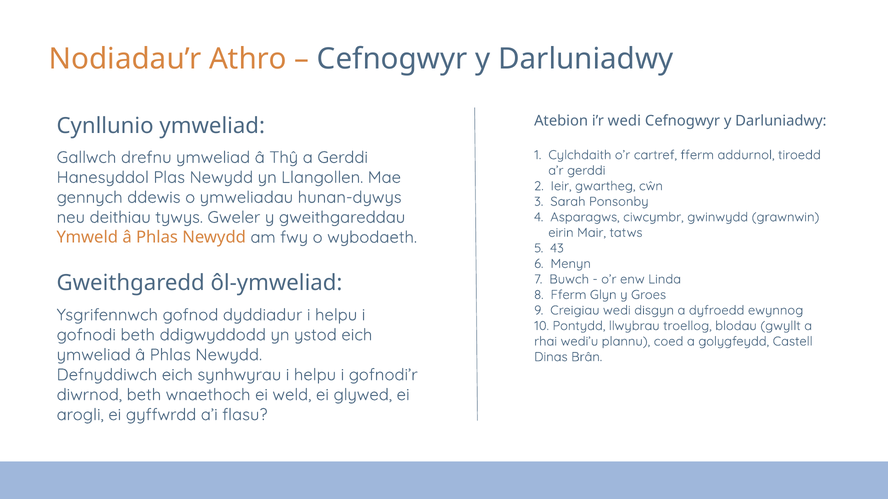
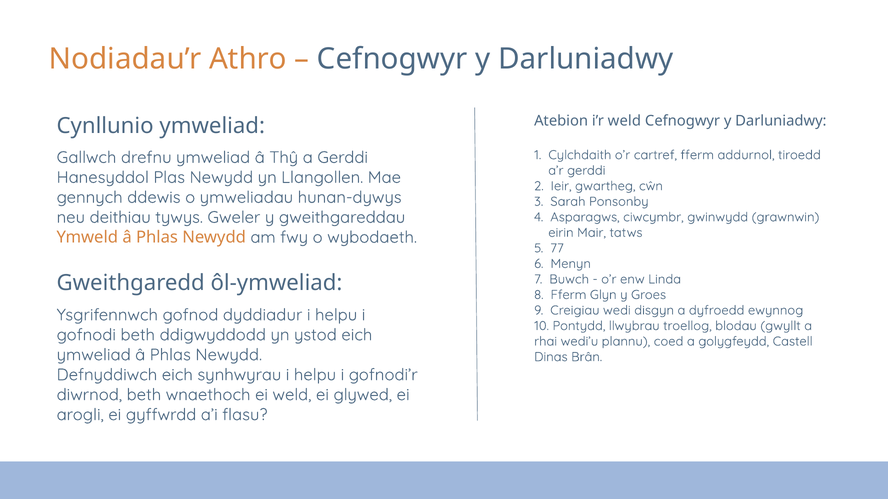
i’r wedi: wedi -> weld (624, 121)
43: 43 -> 77 (557, 248)
